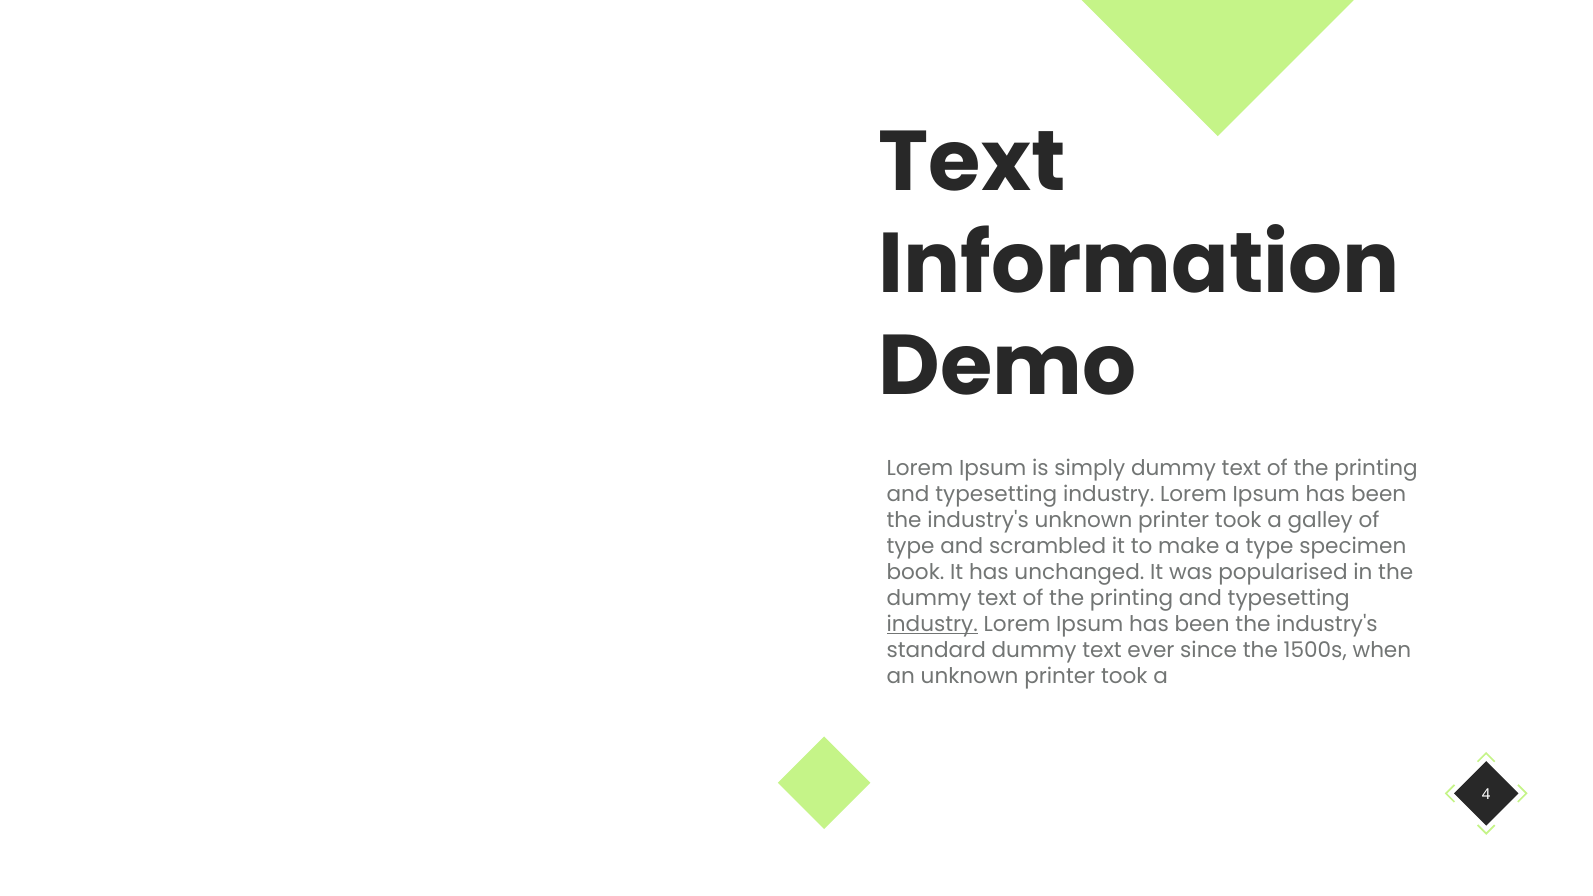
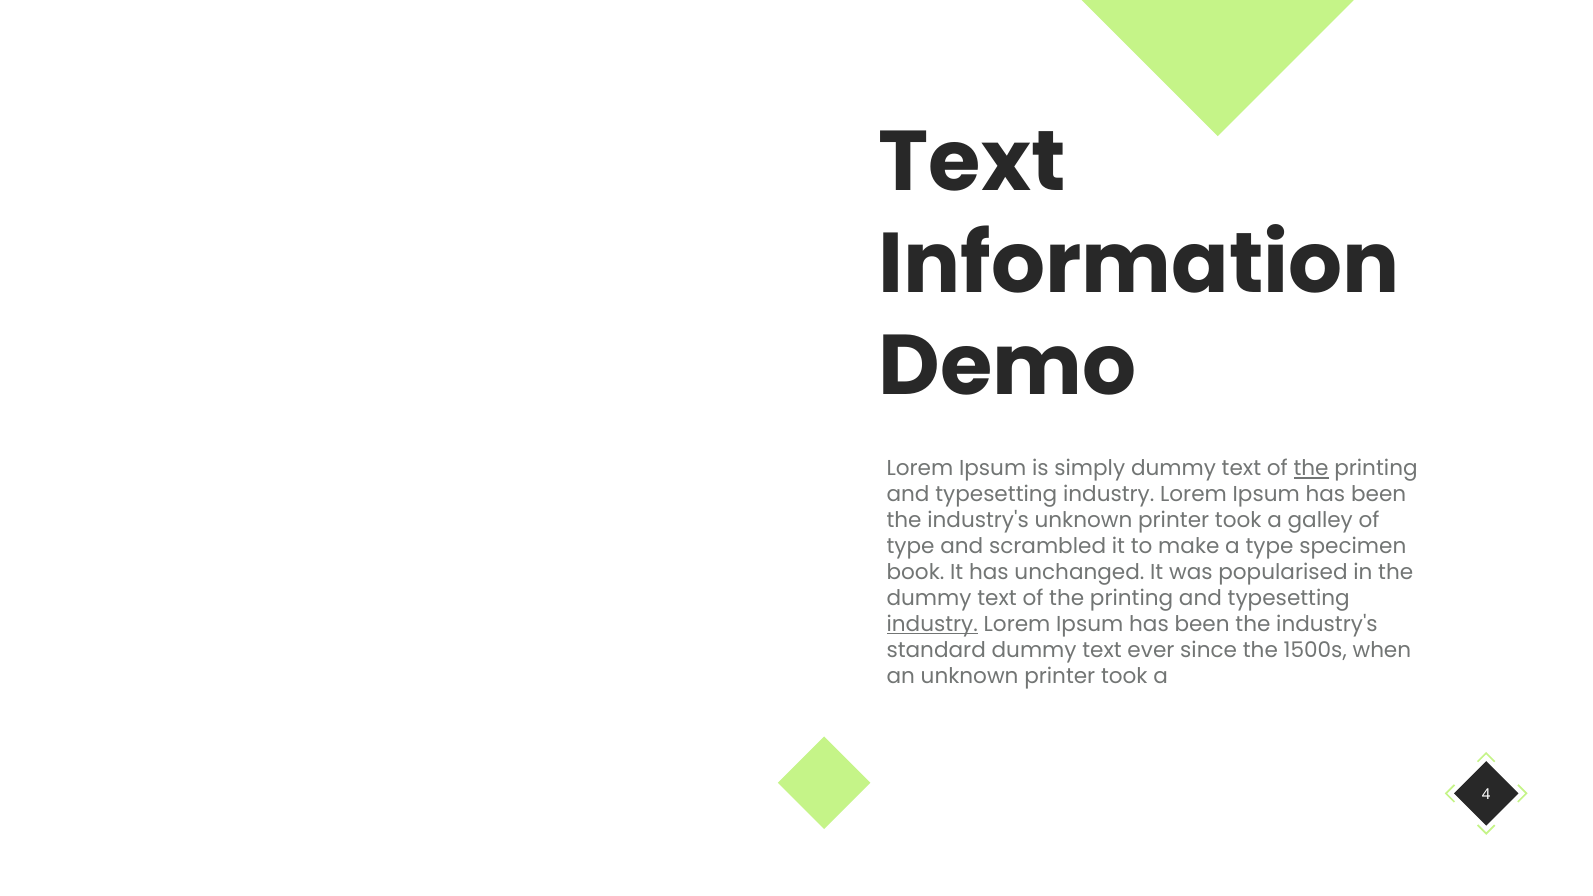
the underline: none -> present (1311, 469)
